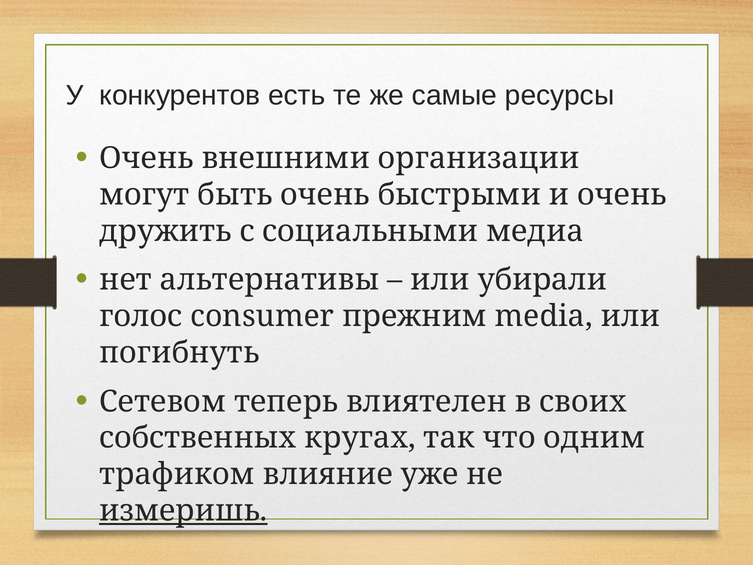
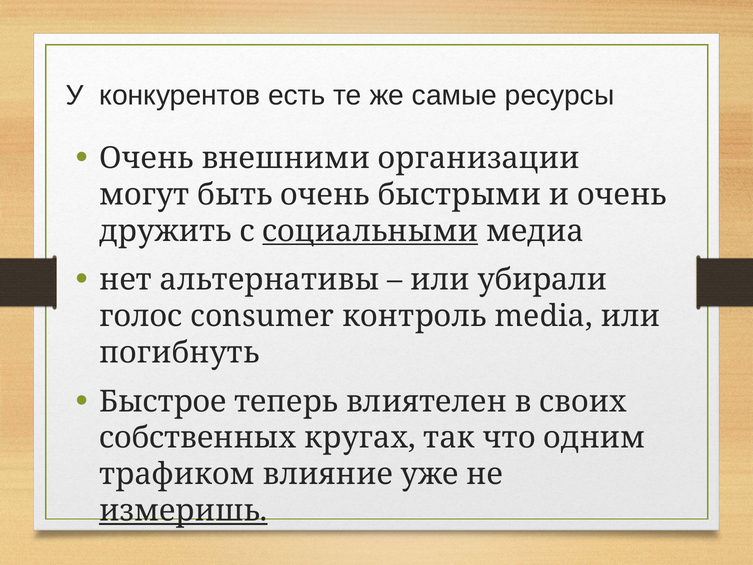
социальными underline: none -> present (370, 231)
прежним: прежним -> контроль (414, 316)
Сетевом: Сетевом -> Быстрое (163, 401)
